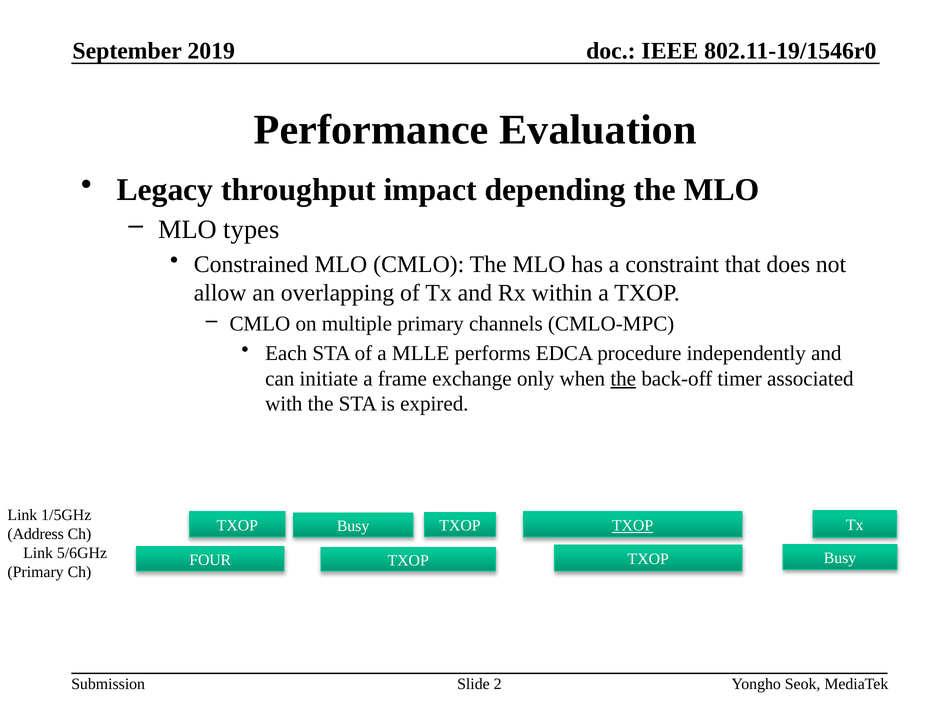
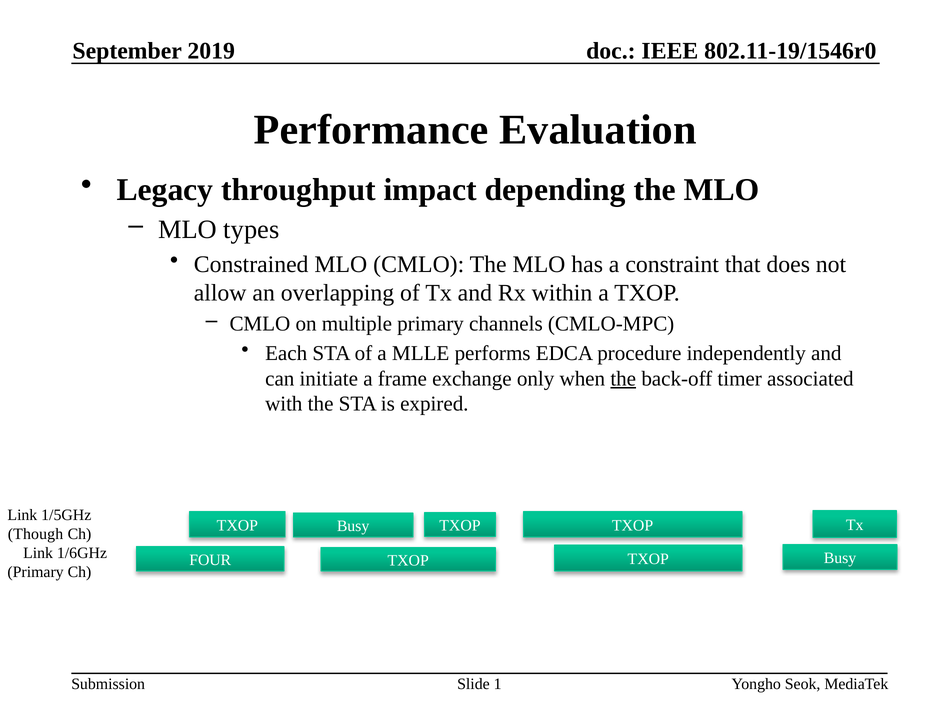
TXOP underline: present -> none (633, 526)
Address: Address -> Though (35, 534)
5/6GHz: 5/6GHz -> 1/6GHz (82, 553)
2: 2 -> 1 (498, 684)
